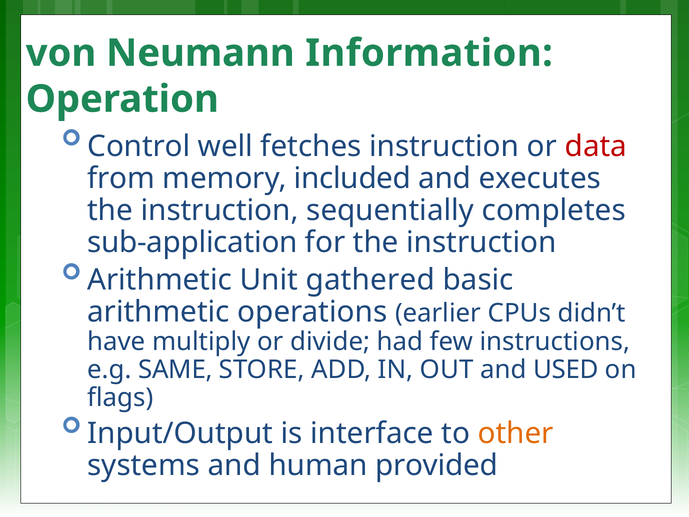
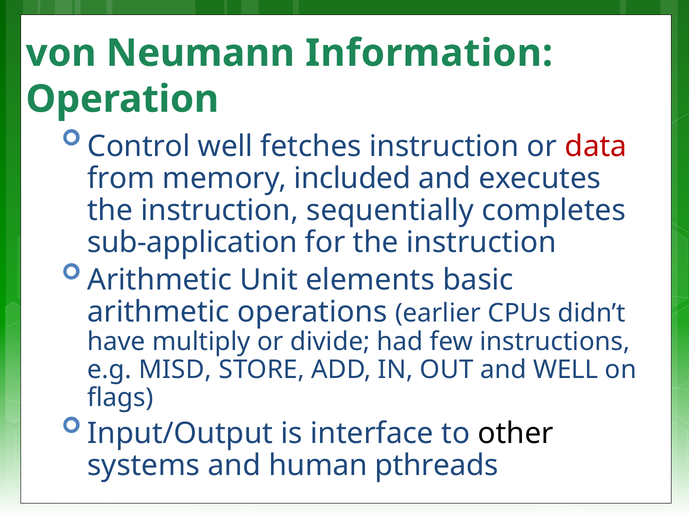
gathered: gathered -> elements (370, 280)
SAME: SAME -> MISD (175, 369)
and USED: USED -> WELL (566, 369)
other colour: orange -> black (516, 433)
provided: provided -> pthreads (437, 465)
